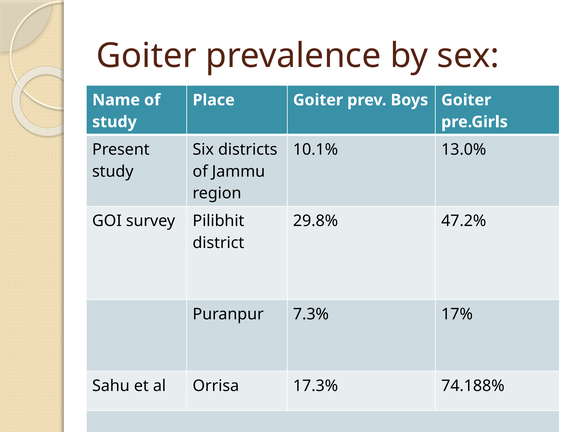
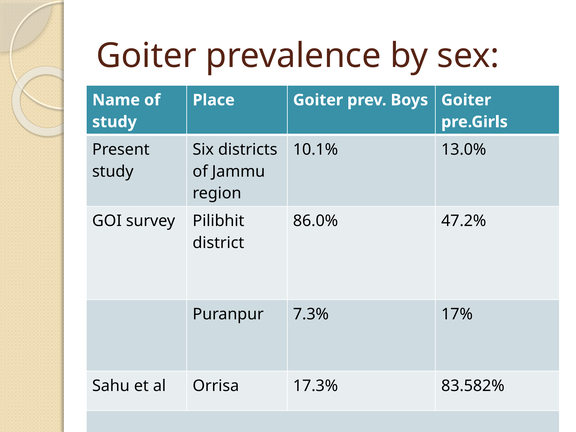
29.8%: 29.8% -> 86.0% (316, 221)
74.188%: 74.188% -> 83.582% (473, 386)
